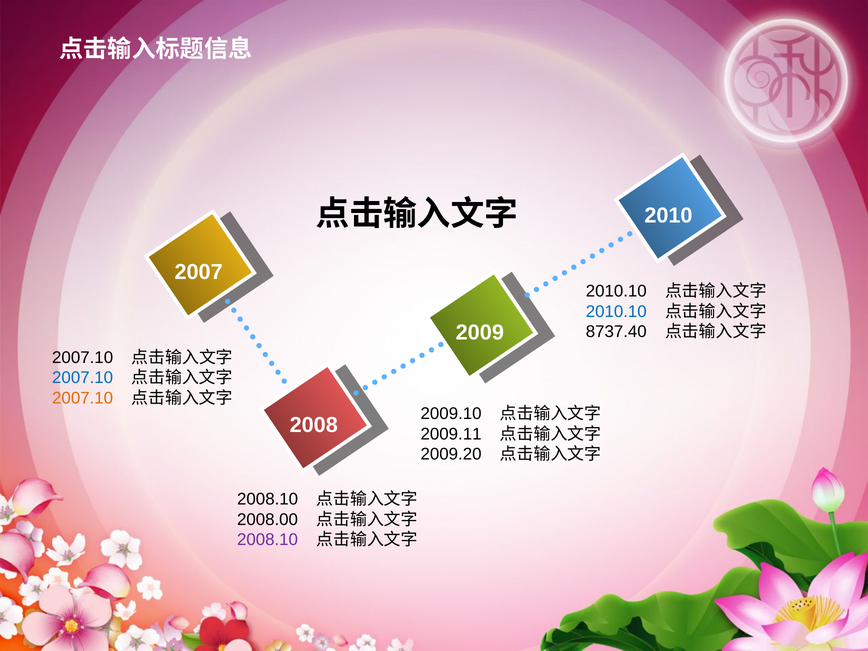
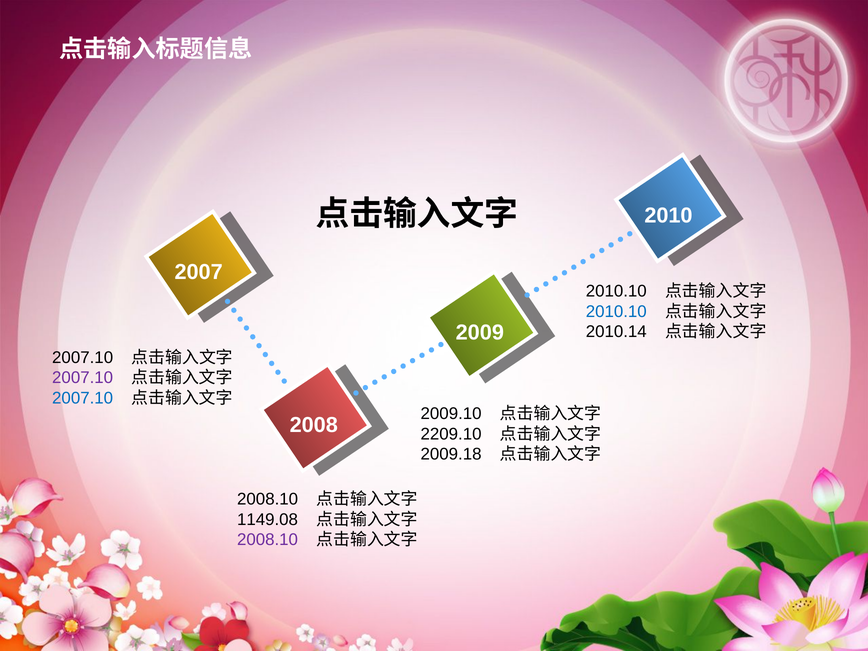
8737.40: 8737.40 -> 2010.14 (616, 332)
2007.10 colour: blue -> purple (83, 378)
2007.10 colour: orange -> blue (83, 398)
2009.11: 2009.11 -> 2209.10 (451, 434)
2009.20: 2009.20 -> 2009.18 (451, 454)
2008.00: 2008.00 -> 1149.08 (268, 520)
